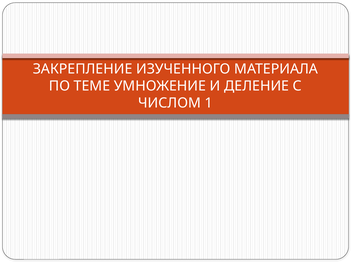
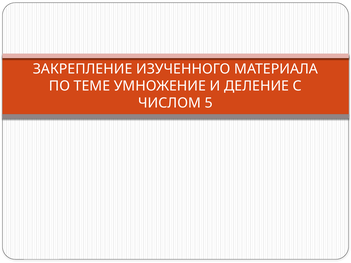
1: 1 -> 5 (209, 103)
